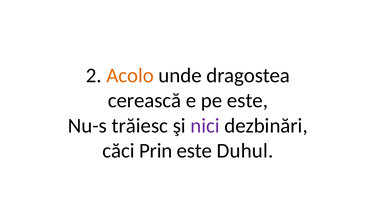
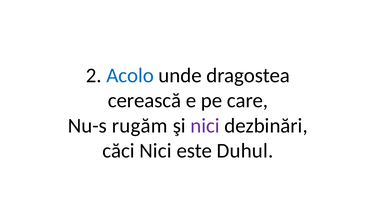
Acolo colour: orange -> blue (130, 75)
pe este: este -> care (248, 100)
trăiesc: trăiesc -> rugăm (140, 125)
căci Prin: Prin -> Nici (156, 150)
